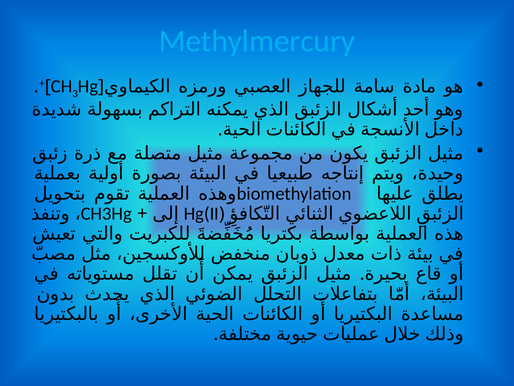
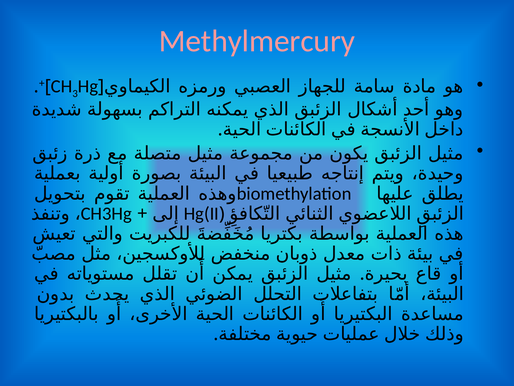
Methylmercury colour: light blue -> pink (257, 41)
